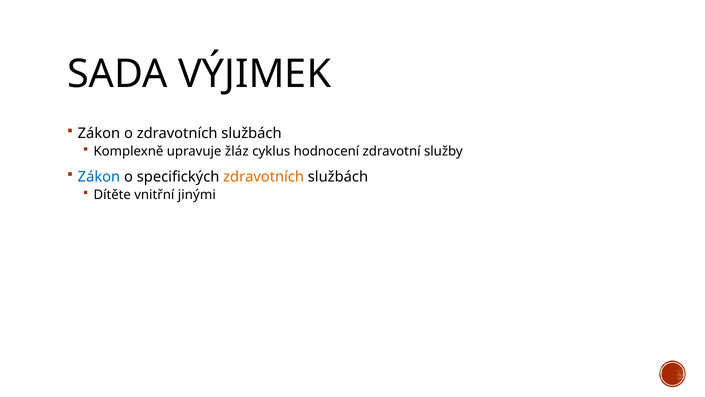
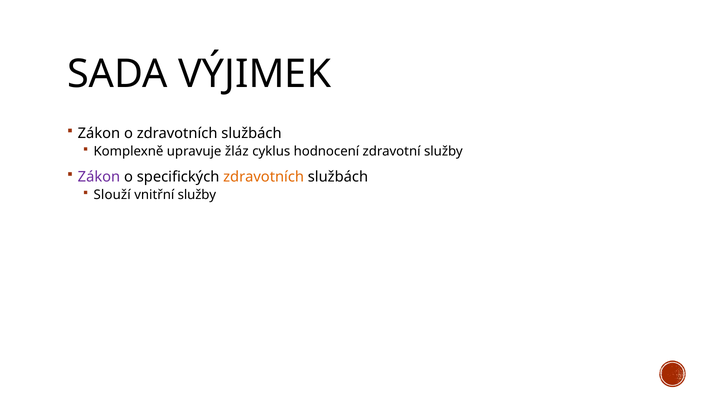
Zákon colour: blue -> purple (99, 177)
Dítěte: Dítěte -> Slouží (112, 195)
vnitřní jinými: jinými -> služby (197, 195)
